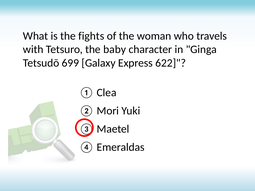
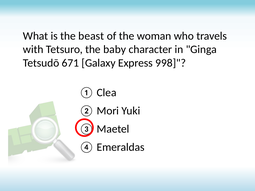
fights: fights -> beast (91, 36)
699: 699 -> 671 (70, 63)
622: 622 -> 998 (171, 63)
